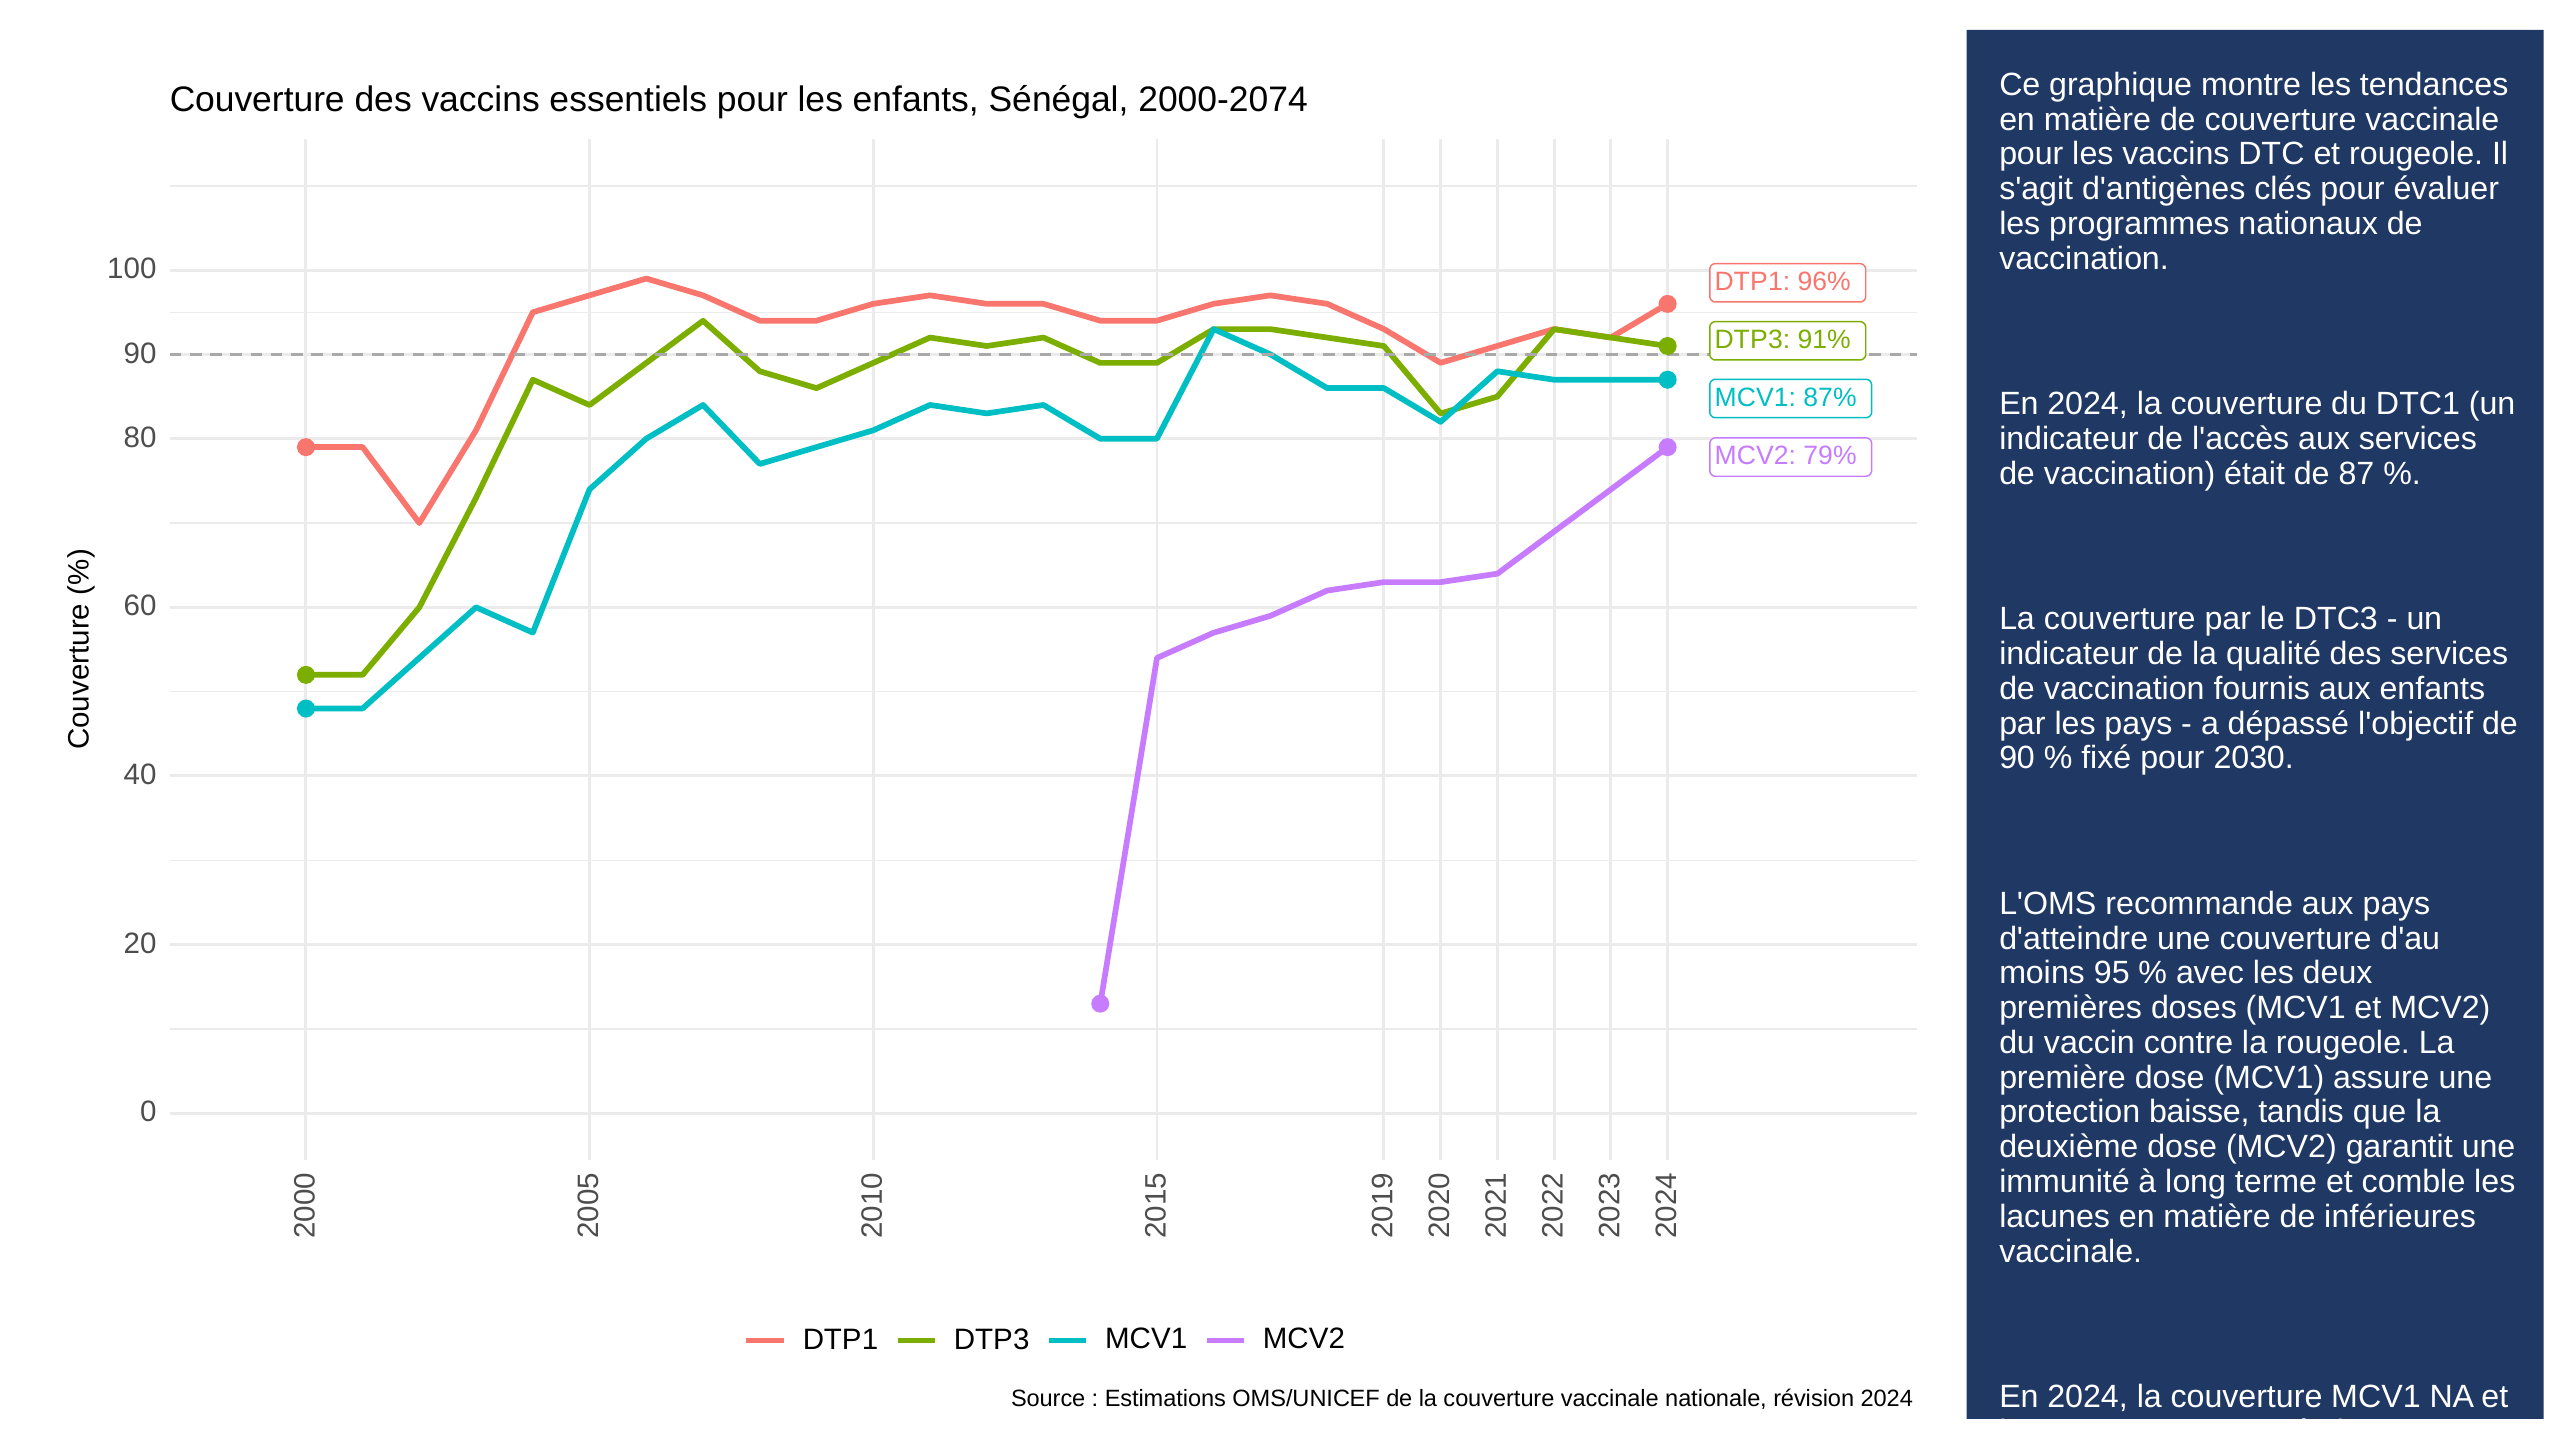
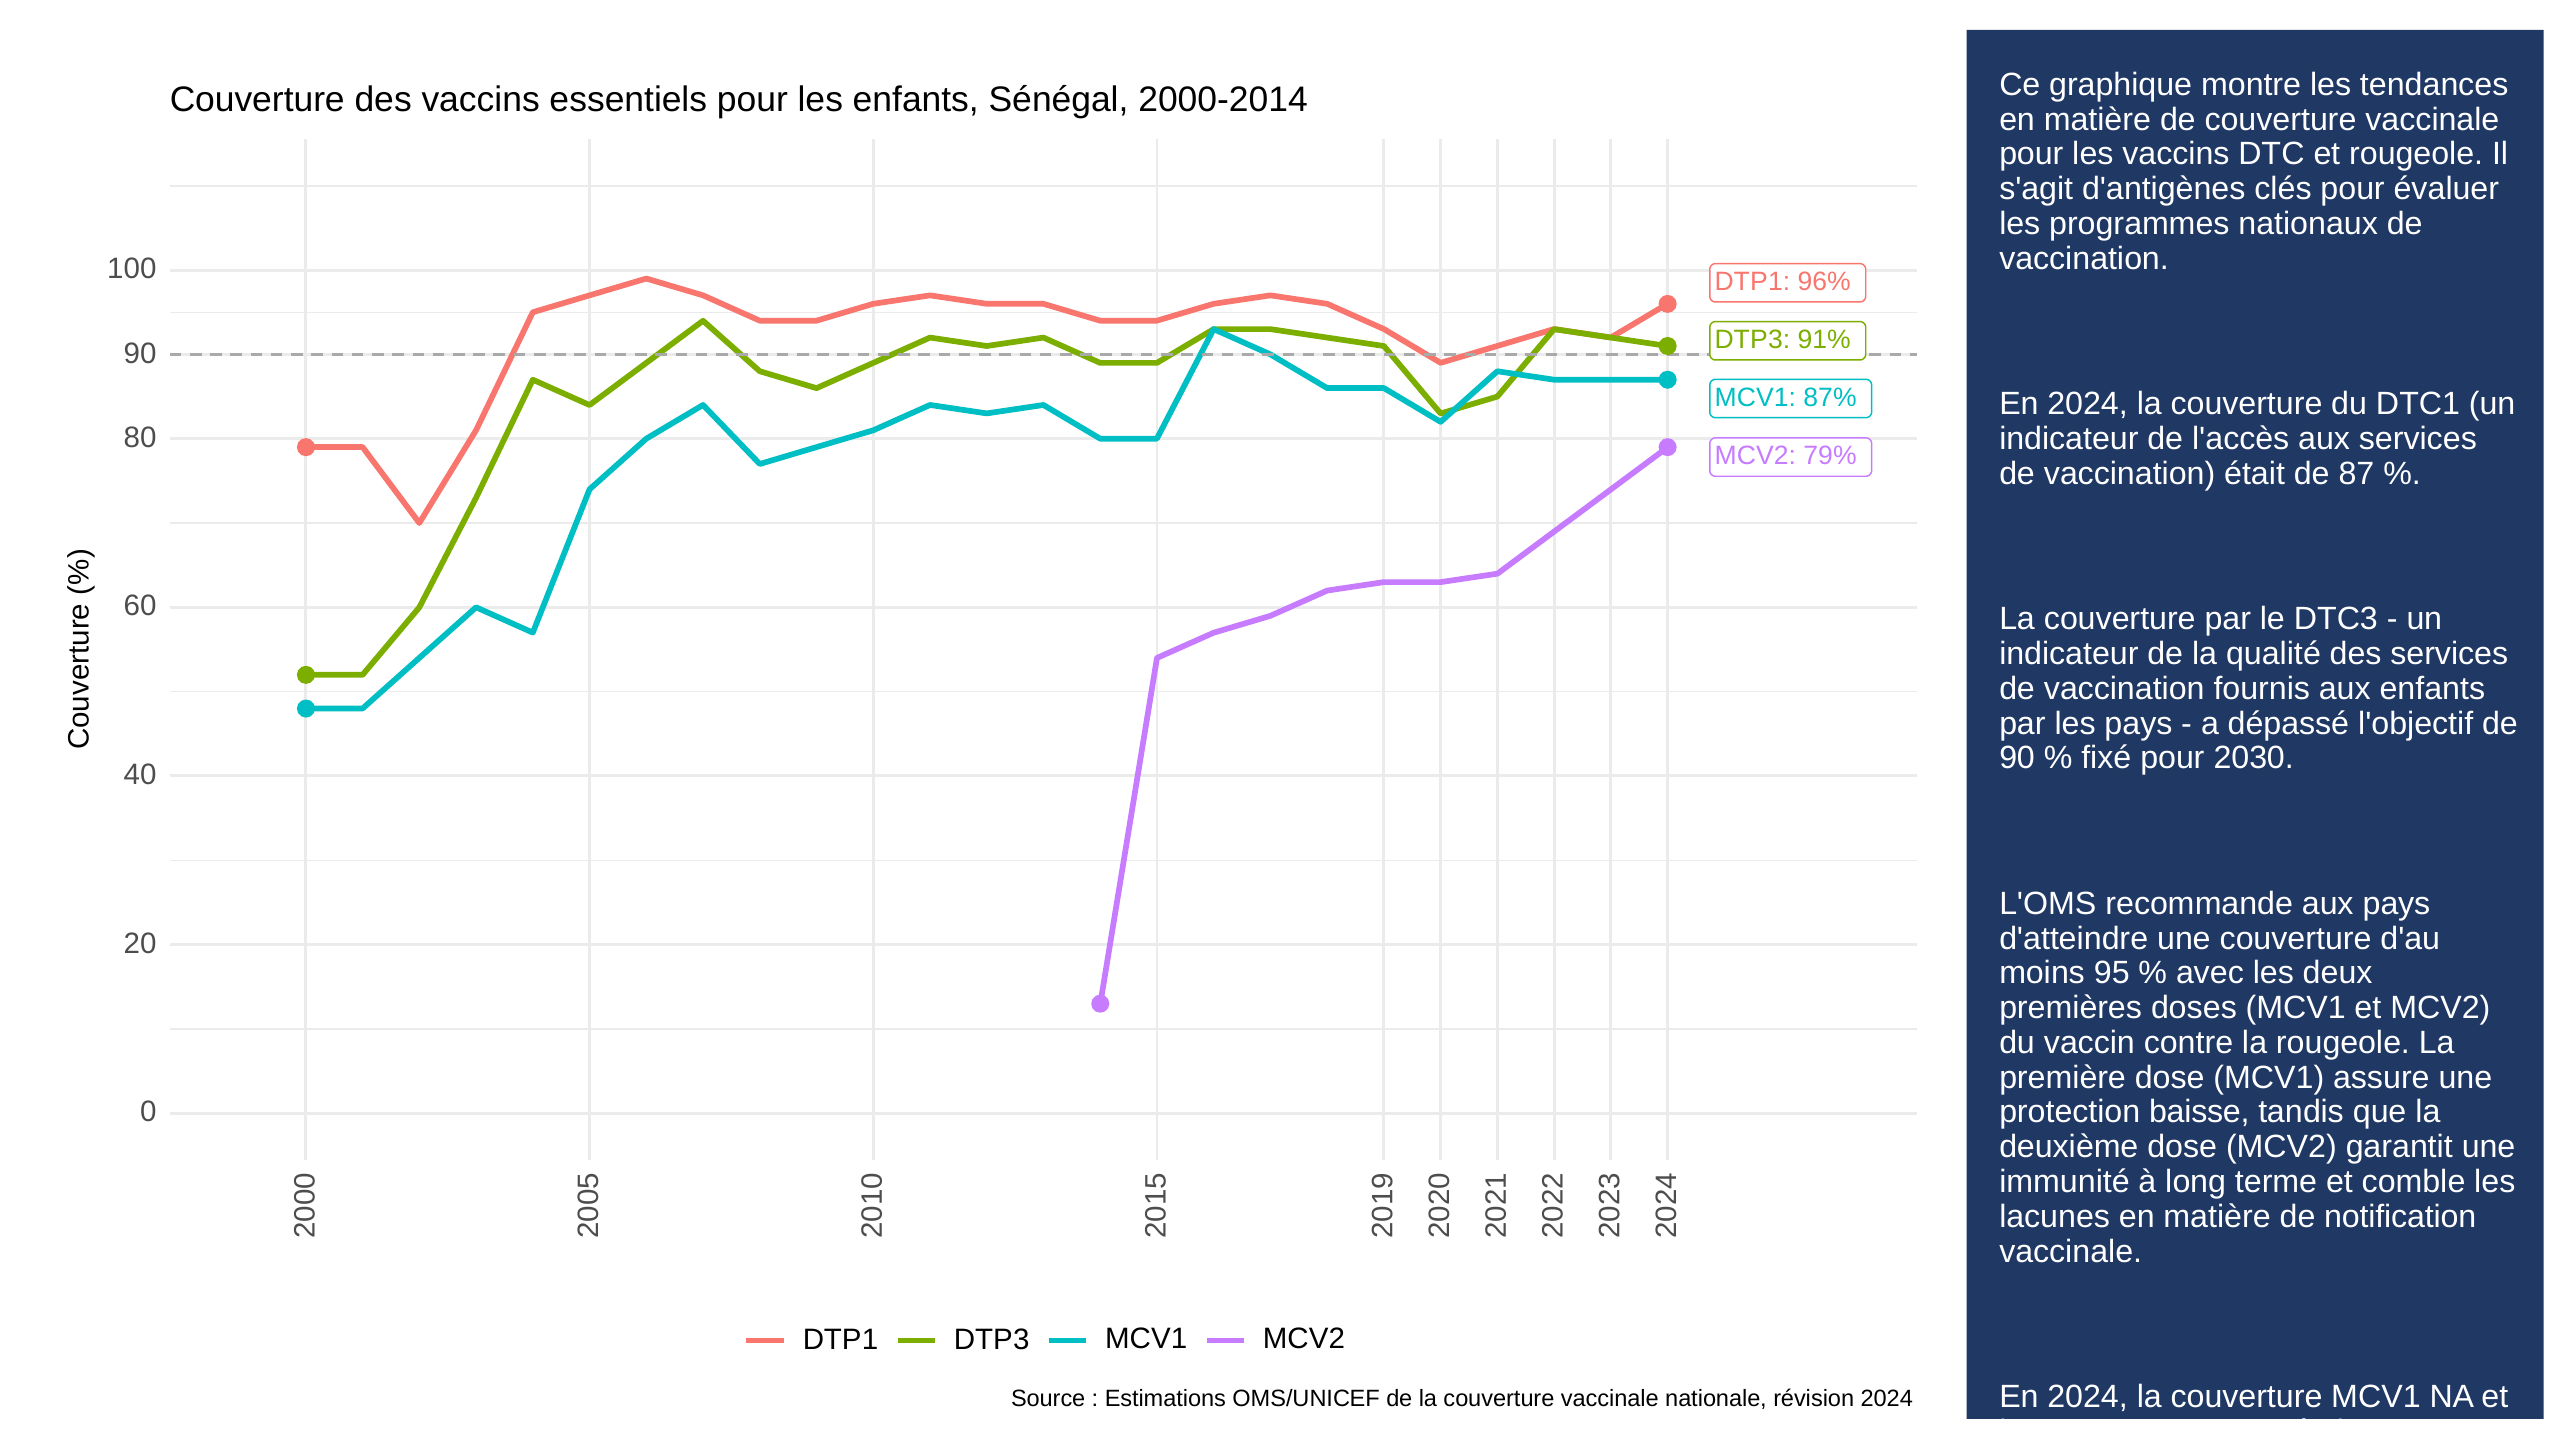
2000-2074: 2000-2074 -> 2000-2014 (1223, 100)
de inférieures: inférieures -> notification (2400, 1217)
